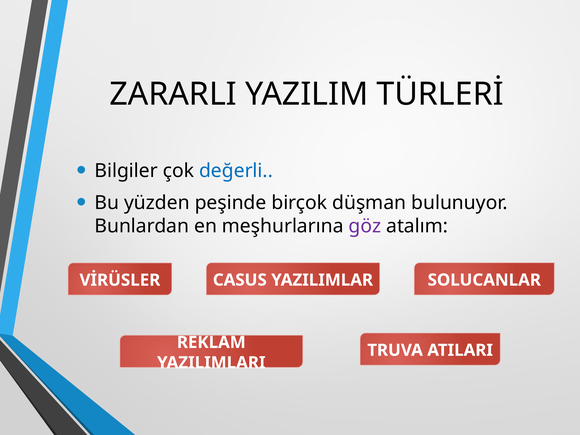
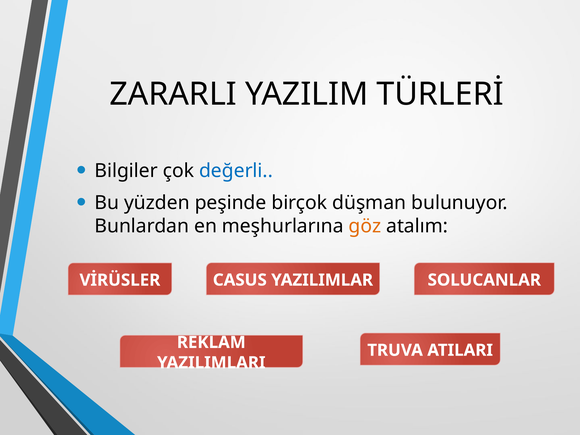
göz colour: purple -> orange (365, 226)
